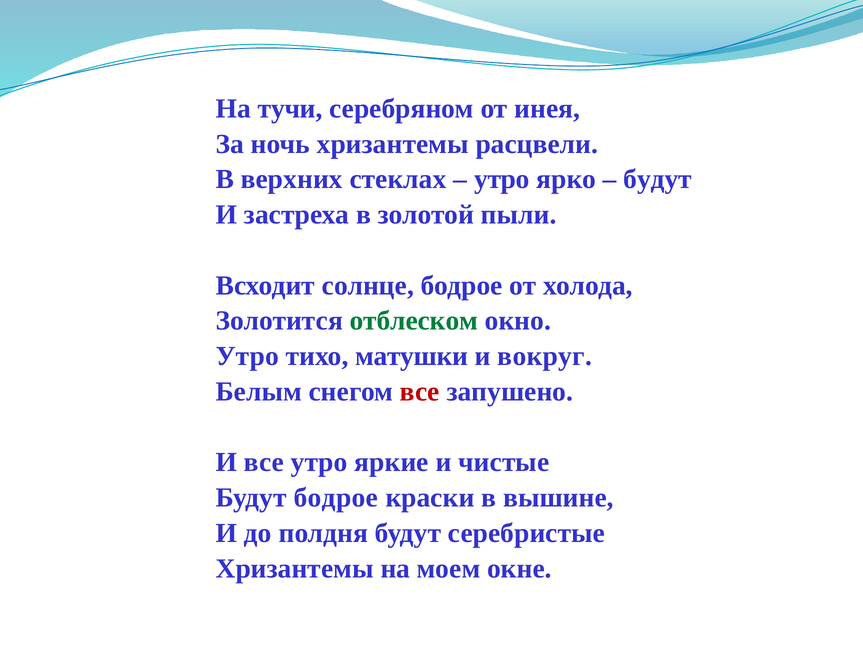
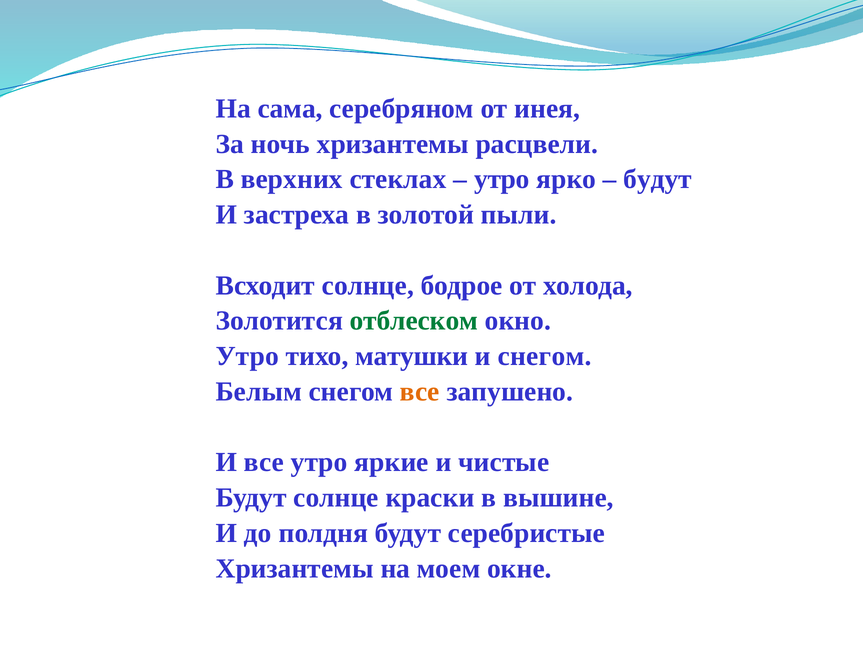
тучи: тучи -> сама (290, 108)
и вокруг: вокруг -> снегом (545, 356)
все colour: red -> orange (420, 391)
Будут бодрое: бодрое -> солнце (336, 497)
